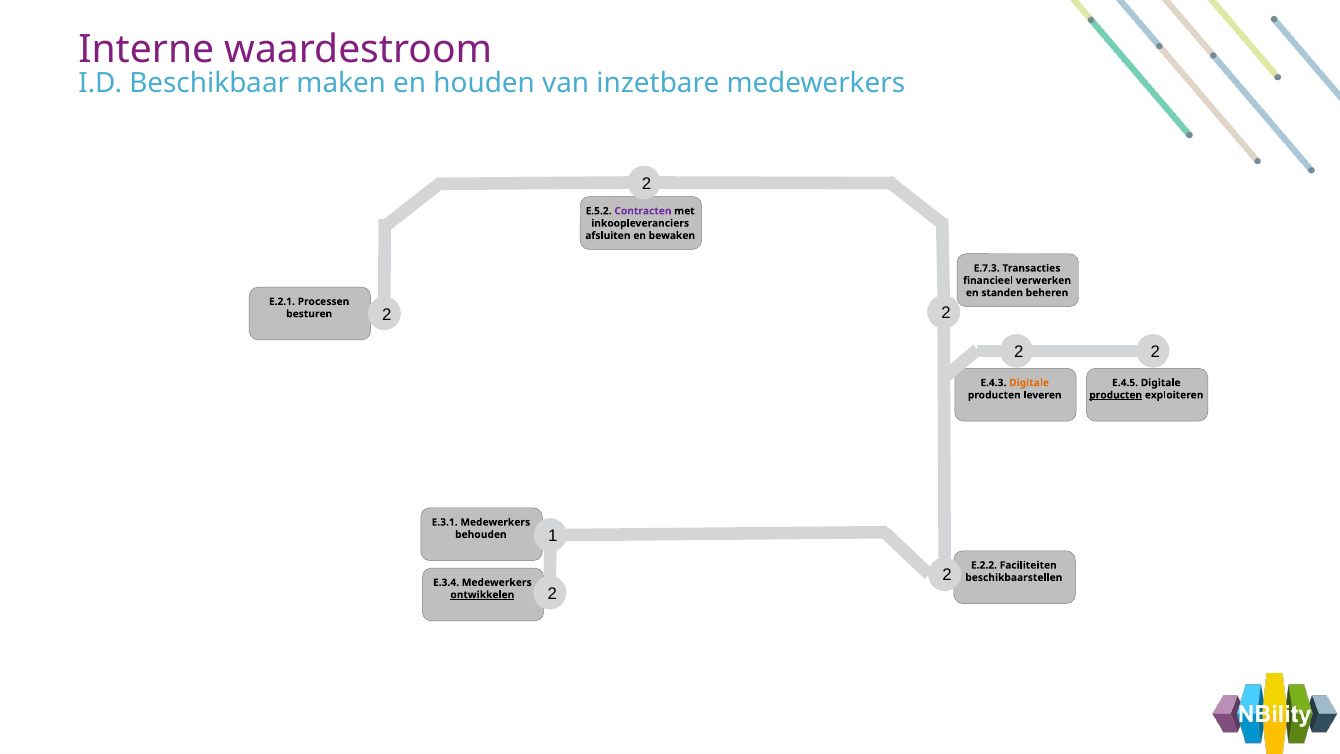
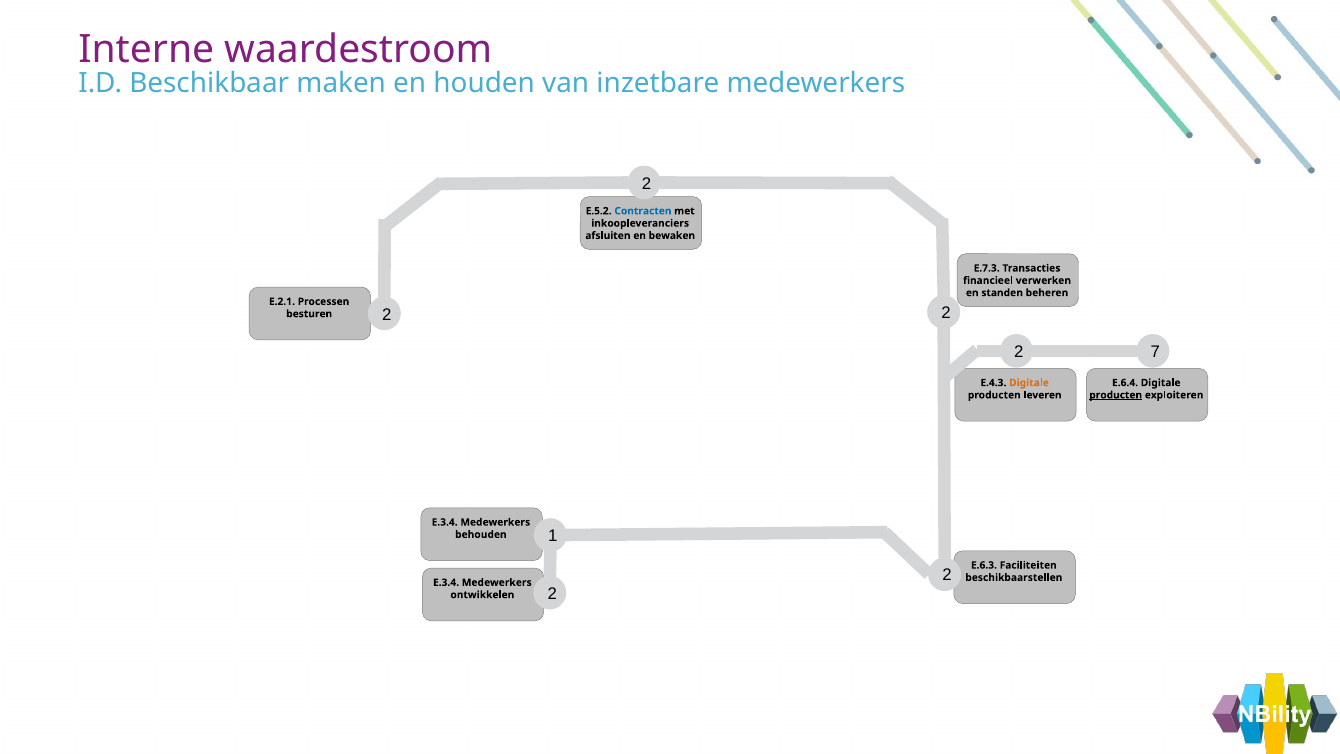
Contracten colour: purple -> blue (643, 211)
2: 2 -> 7 (1155, 352)
E.4.5: E.4.5 -> E.6.4 (1125, 383)
E.3.1: E.3.1 -> E.3.4 (445, 522)
E.2.2: E.2.2 -> E.6.3 (984, 565)
ontwikkelen underline: present -> none (482, 595)
